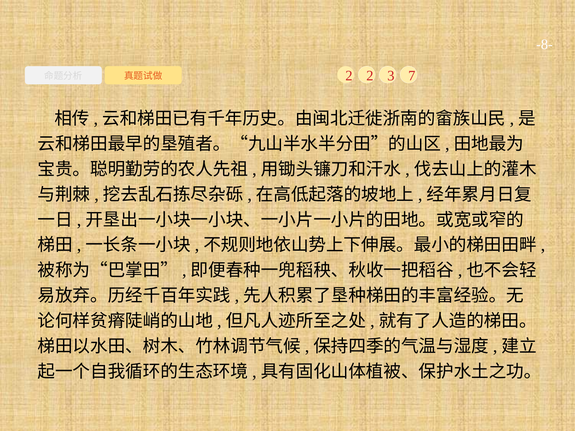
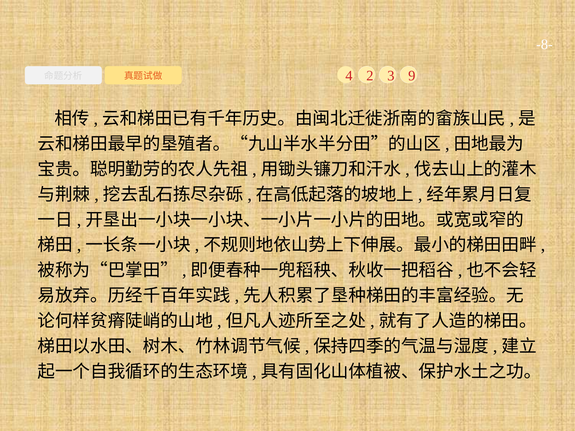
2: 2 -> 4 (349, 76)
7: 7 -> 9 (412, 76)
